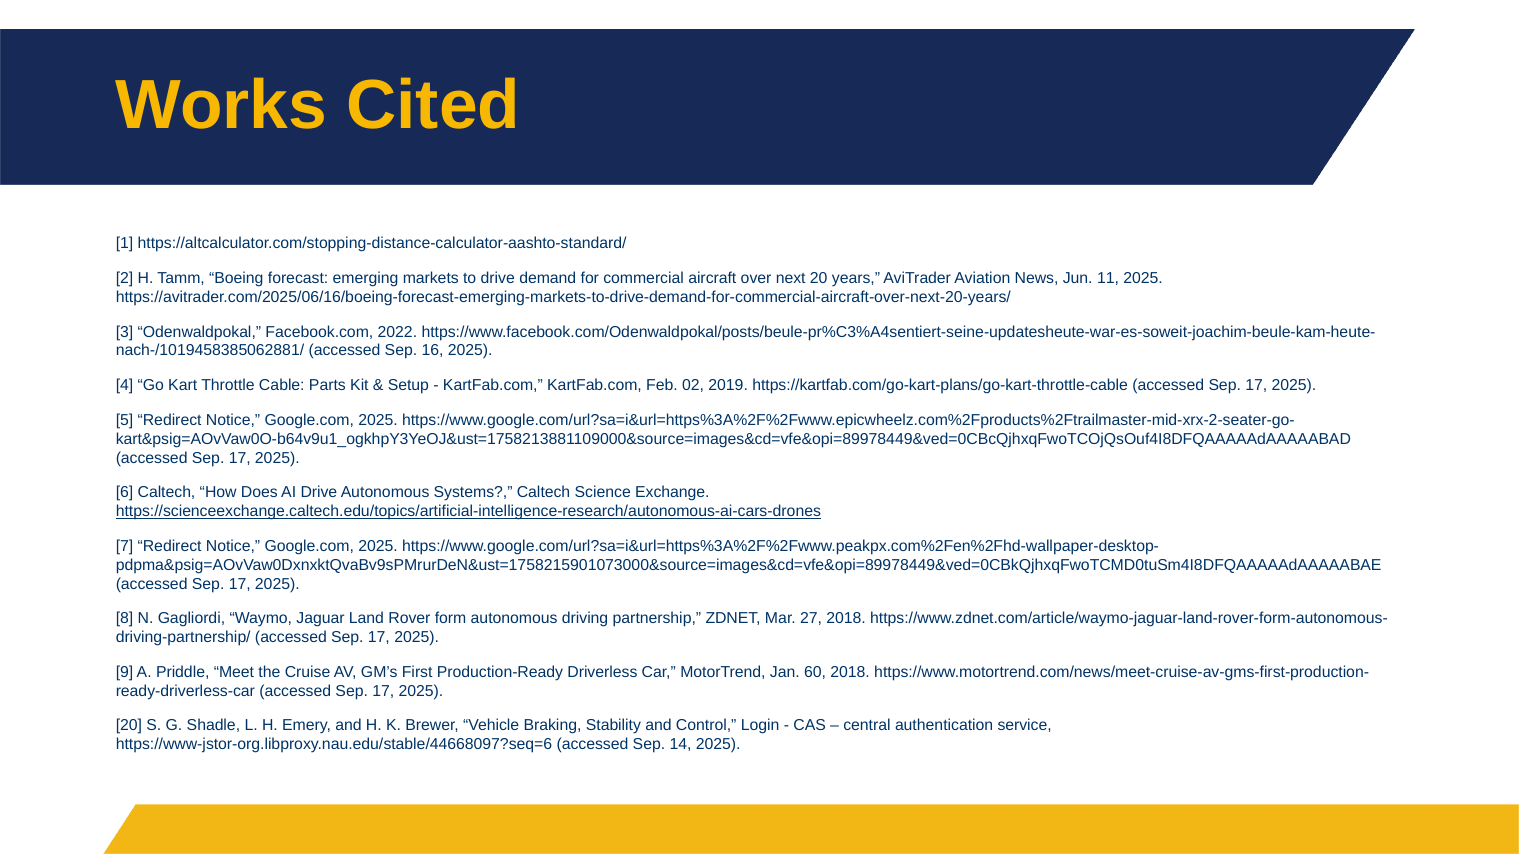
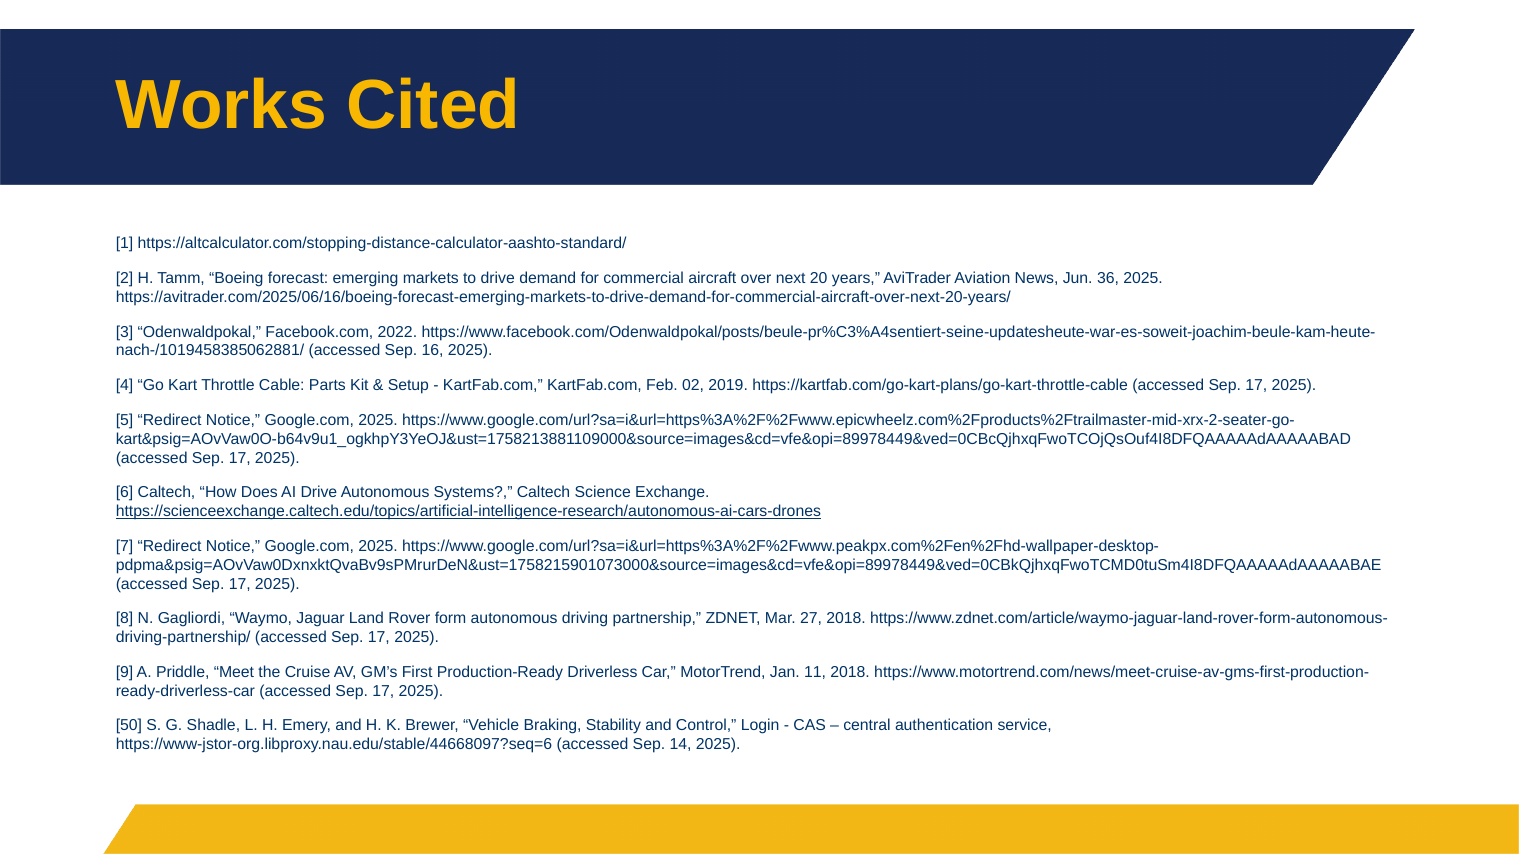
11: 11 -> 36 (1108, 278)
60: 60 -> 11 (815, 672)
20: 20 -> 50 (129, 726)
